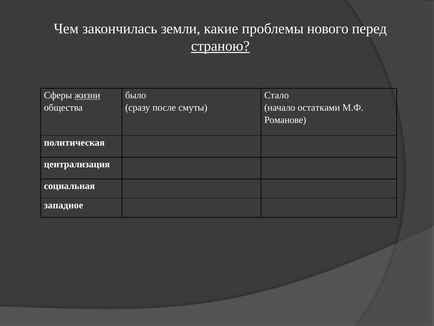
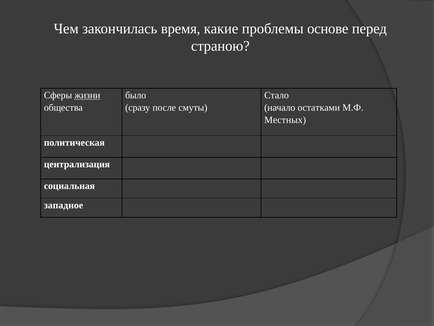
земли: земли -> время (181, 29)
нового: нового -> основе (328, 29)
страною underline: present -> none (220, 46)
Романове: Романове -> Местных (285, 120)
